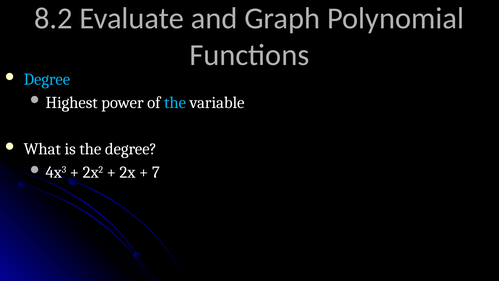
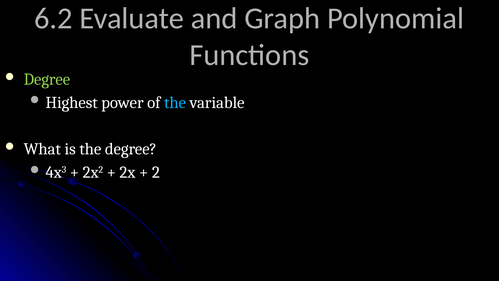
8.2: 8.2 -> 6.2 (53, 19)
Degree colour: light blue -> light green (47, 79)
7: 7 -> 2 (156, 172)
